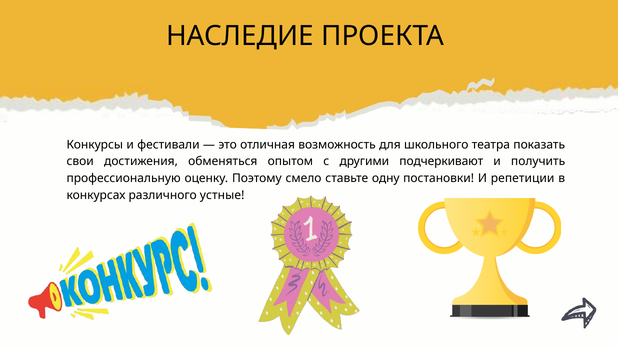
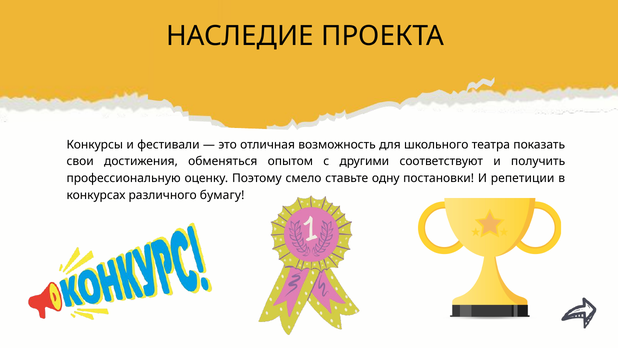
подчеркивают: подчеркивают -> соответствуют (441, 161)
устные: устные -> бумагу (222, 195)
